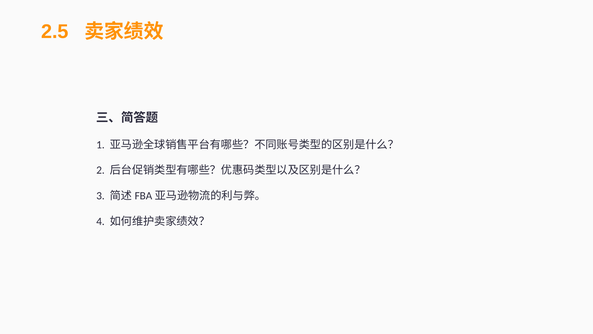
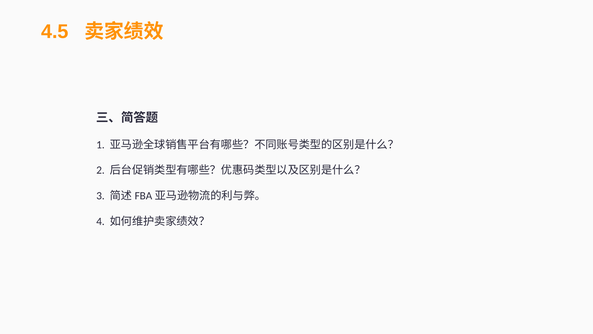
2.5: 2.5 -> 4.5 (55, 32)
